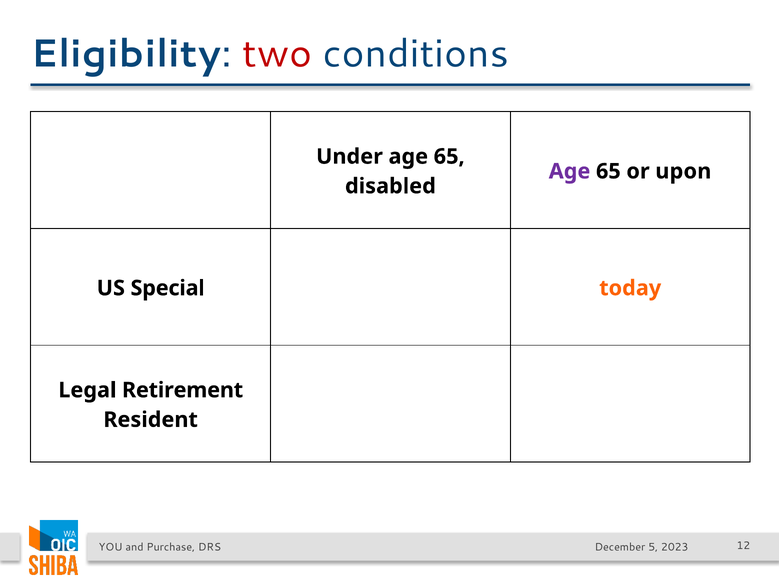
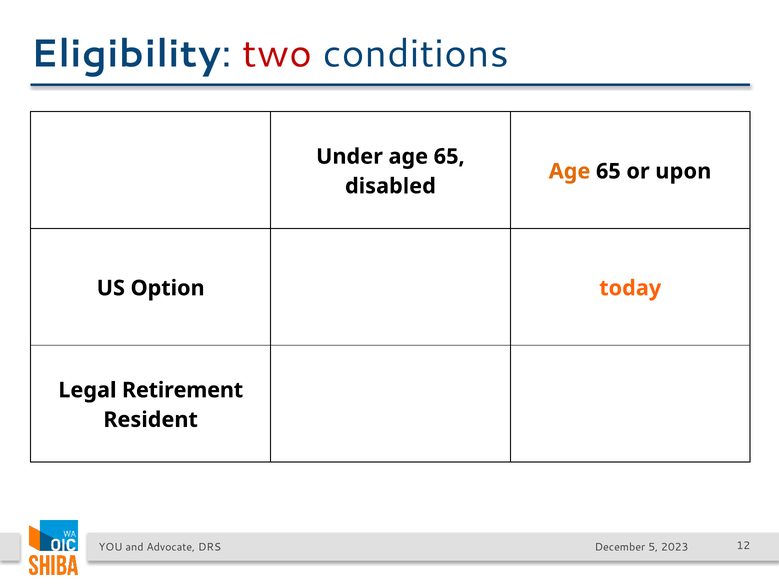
Age colour: purple -> orange (570, 171)
Special: Special -> Option (168, 288)
Purchase: Purchase -> Advocate (171, 547)
